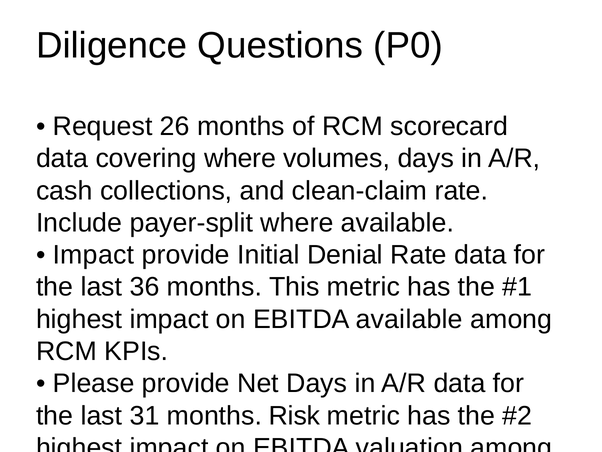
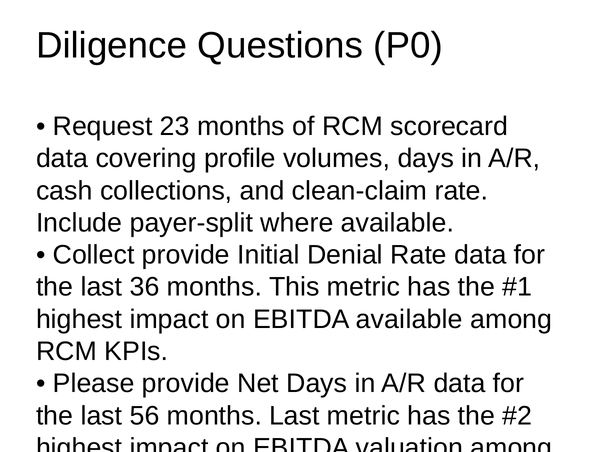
26: 26 -> 23 (175, 126)
covering where: where -> profile (240, 158)
Impact: Impact -> Collect (94, 255)
31: 31 -> 56 (145, 415)
months Risk: Risk -> Last (294, 415)
